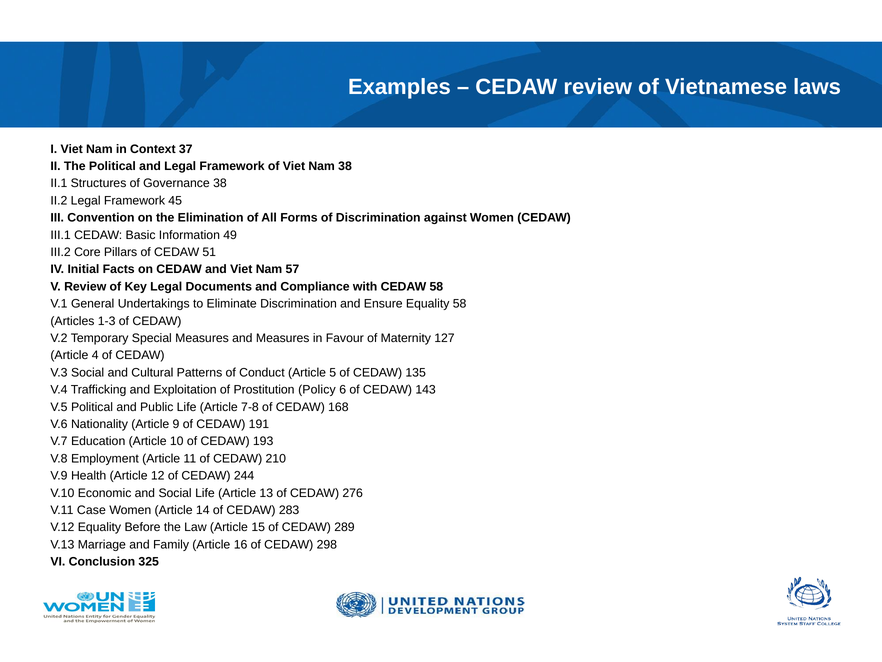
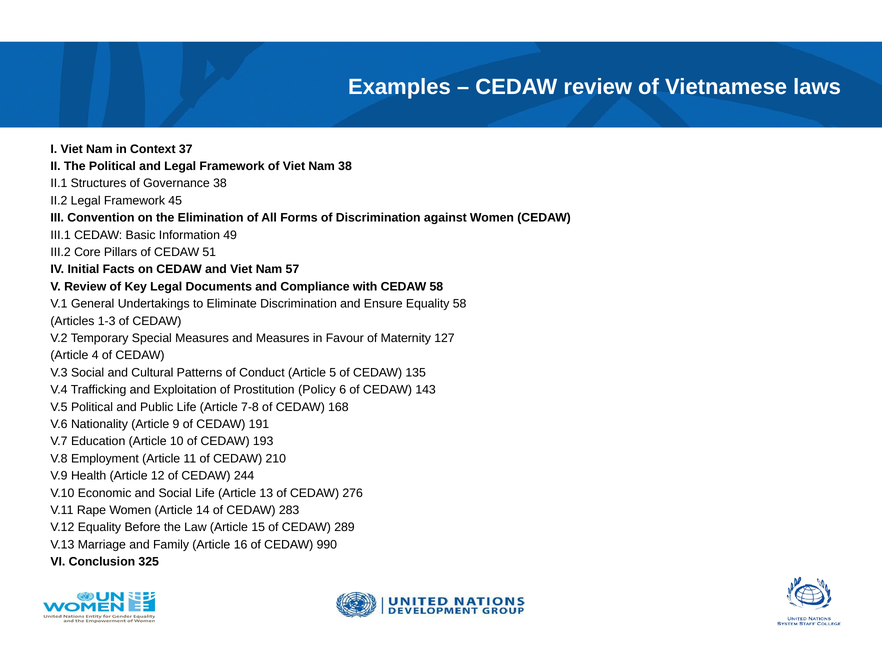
Case: Case -> Rape (91, 510)
298: 298 -> 990 (327, 544)
